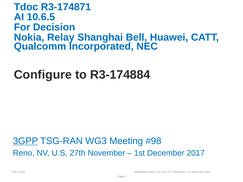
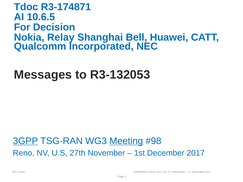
Configure: Configure -> Messages (43, 75)
R3-174884: R3-174884 -> R3-132053 (120, 75)
Meeting underline: none -> present (126, 141)
